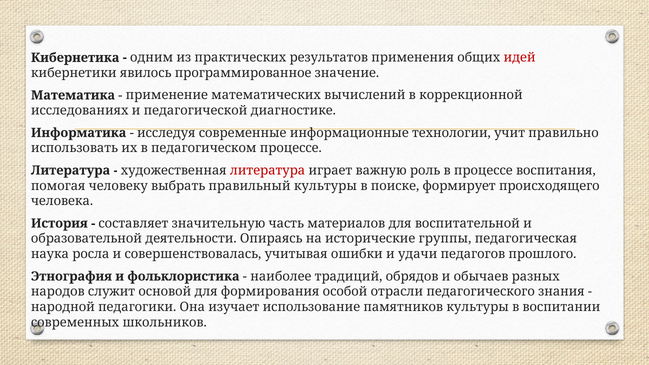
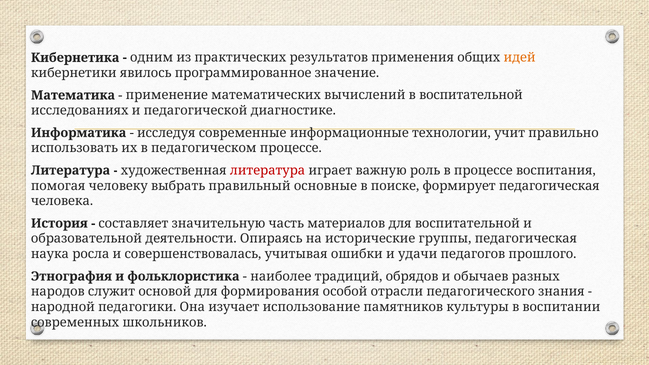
идей colour: red -> orange (520, 58)
в коррекционной: коррекционной -> воспитательной (471, 95)
правильный культуры: культуры -> основные (325, 186)
формирует происходящего: происходящего -> педагогическая (549, 186)
